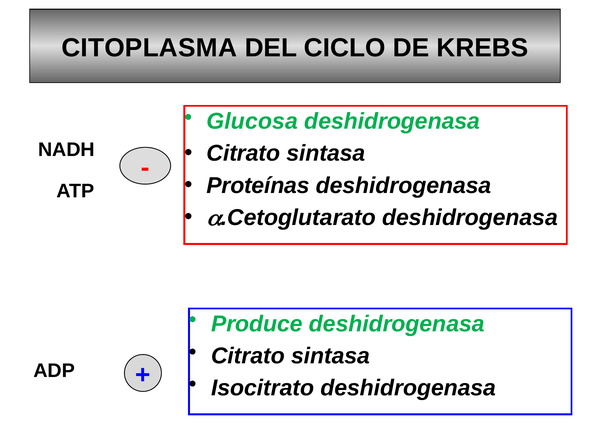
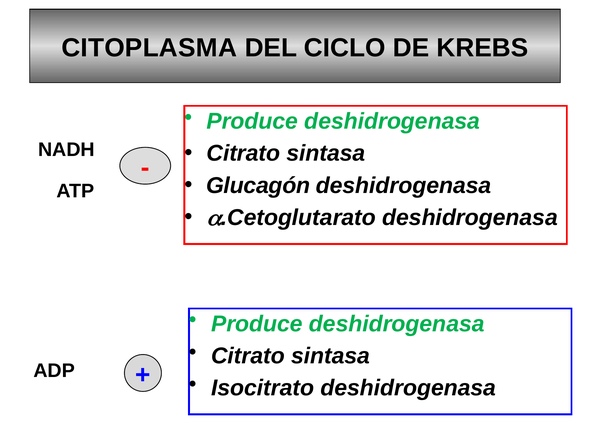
Glucosa: Glucosa -> Produce (252, 121)
Proteínas: Proteínas -> Glucagón (258, 186)
